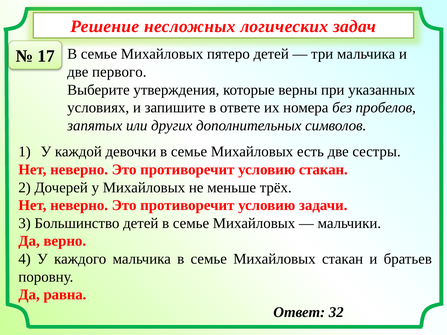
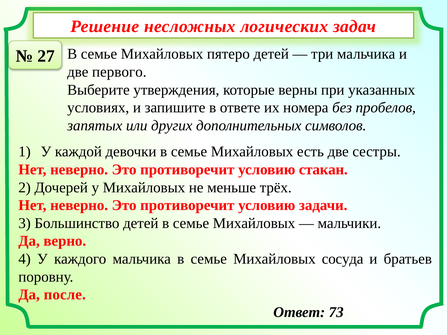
17: 17 -> 27 (46, 56)
Михайловых стакан: стакан -> сосуда (343, 259)
равна: равна -> после (65, 295)
32: 32 -> 73 (336, 313)
